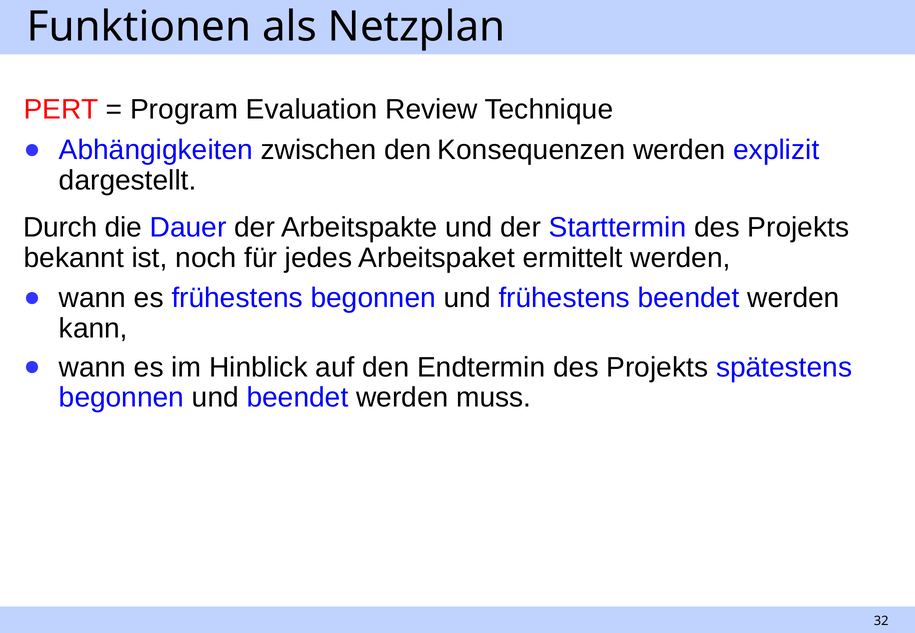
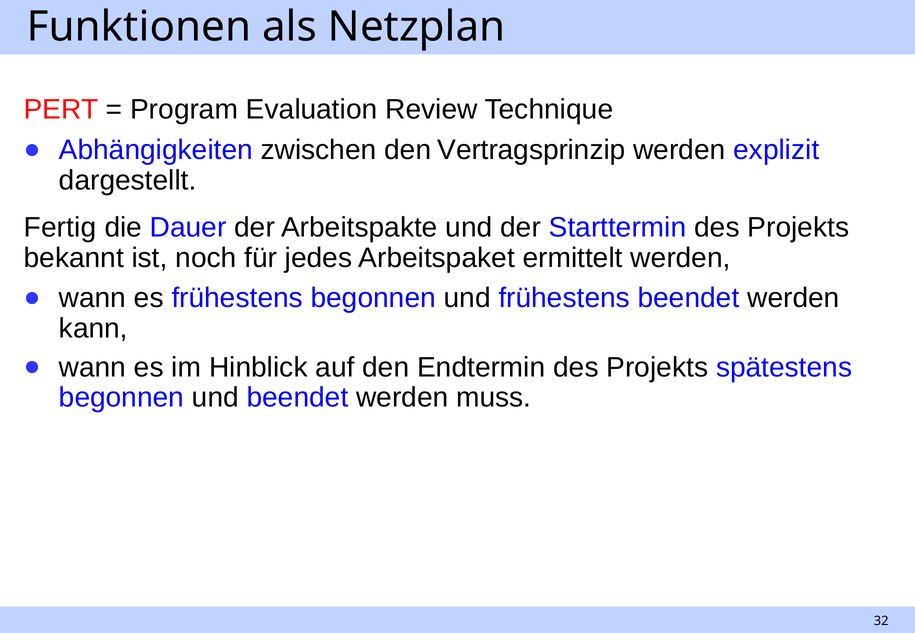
Konsequenzen: Konsequenzen -> Vertragsprinzip (531, 150)
Durch: Durch -> Fertig (60, 228)
